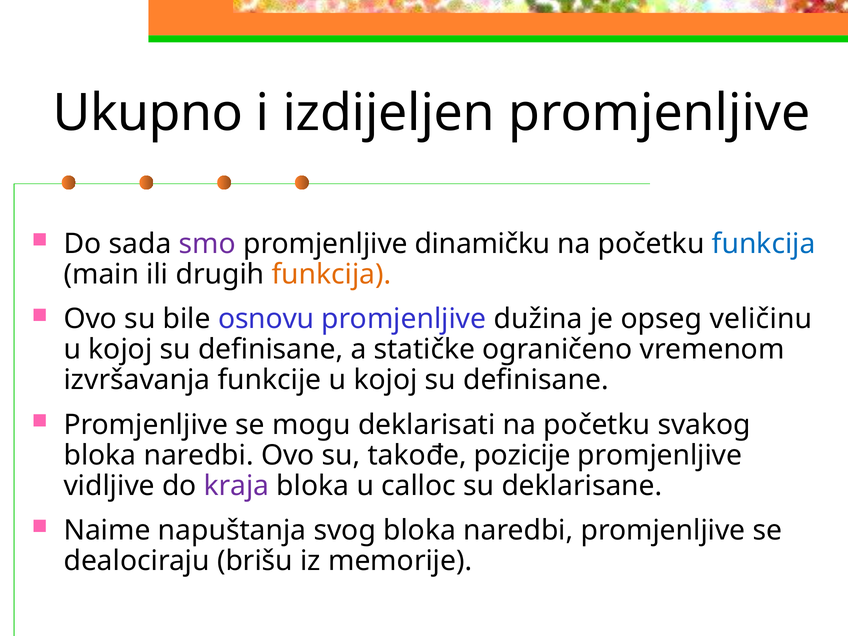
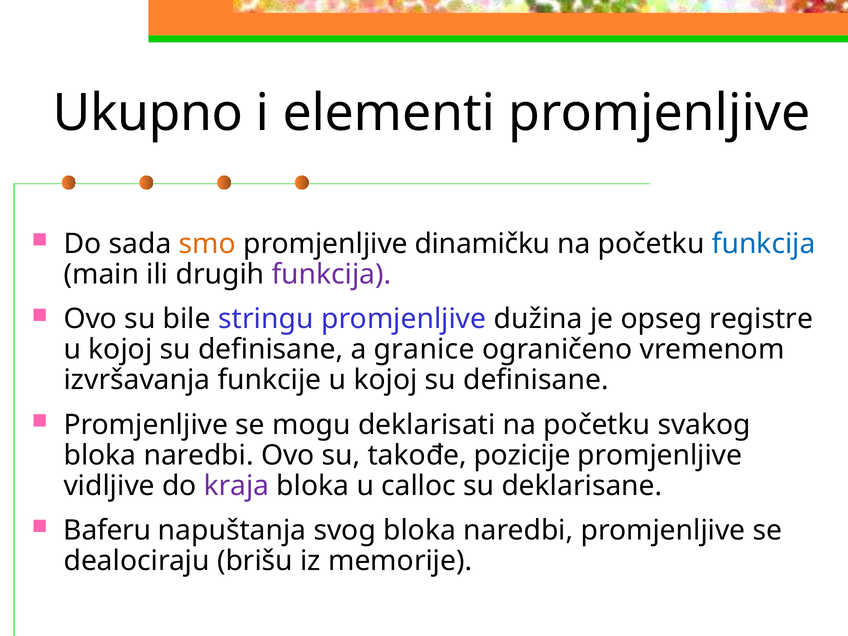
izdijeljen: izdijeljen -> elementi (389, 113)
smo colour: purple -> orange (207, 244)
funkcija colour: orange -> purple (331, 274)
osnovu: osnovu -> stringu (266, 319)
veličinu: veličinu -> registre (761, 319)
statičke: statičke -> granice (424, 350)
Naime: Naime -> Baferu (107, 530)
